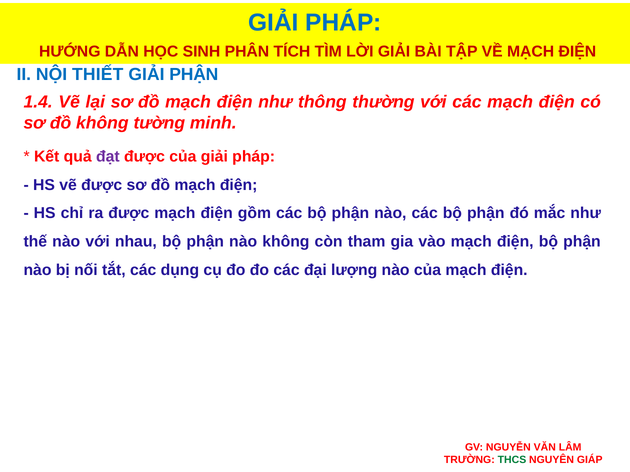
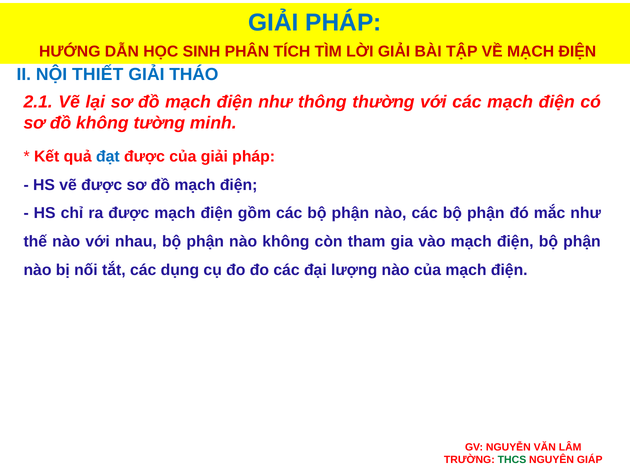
GIẢI PHẬN: PHẬN -> THÁO (194, 75)
1.4: 1.4 -> 2.1 (38, 102)
đạt colour: purple -> blue (108, 157)
